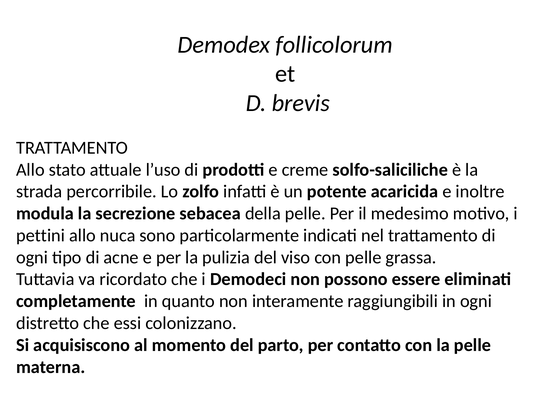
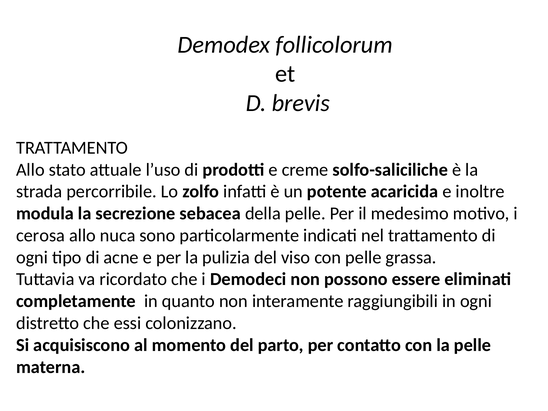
pettini: pettini -> cerosa (41, 235)
